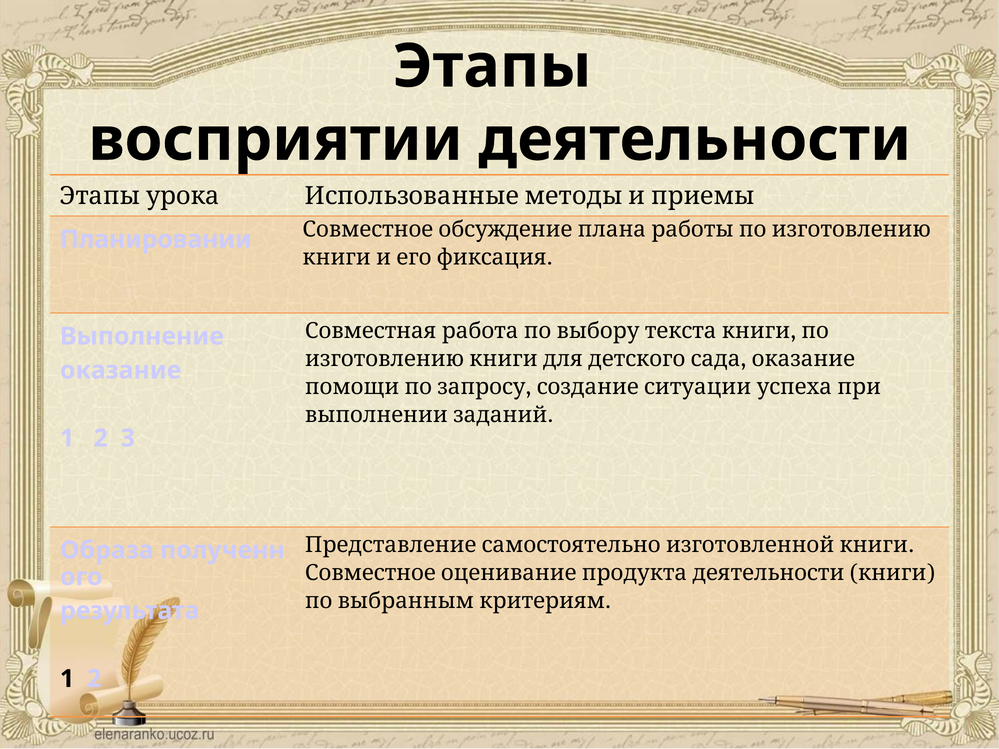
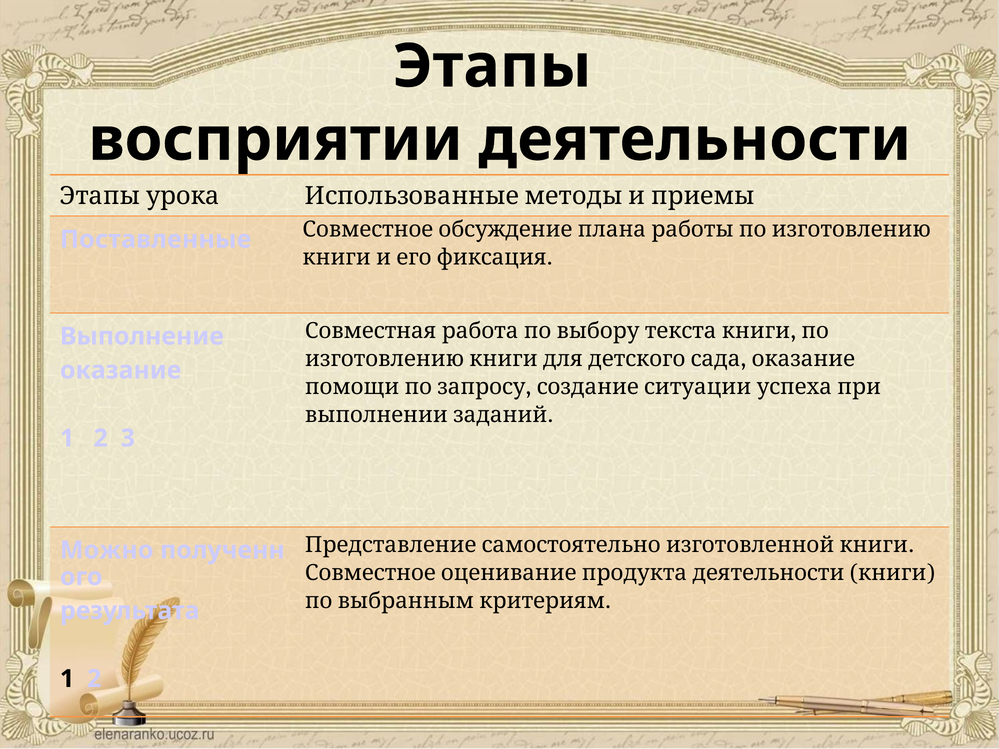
Планировании: Планировании -> Поставленные (156, 240)
Образа: Образа -> Можно (107, 550)
